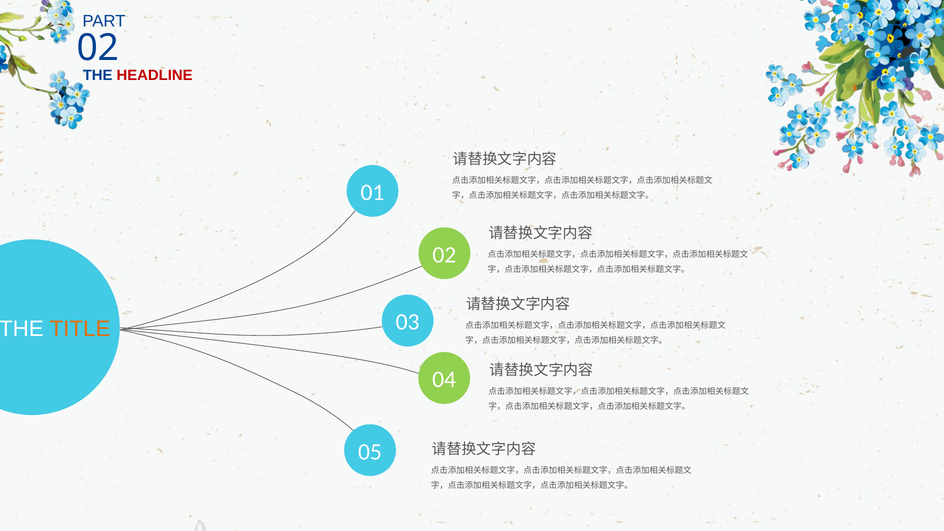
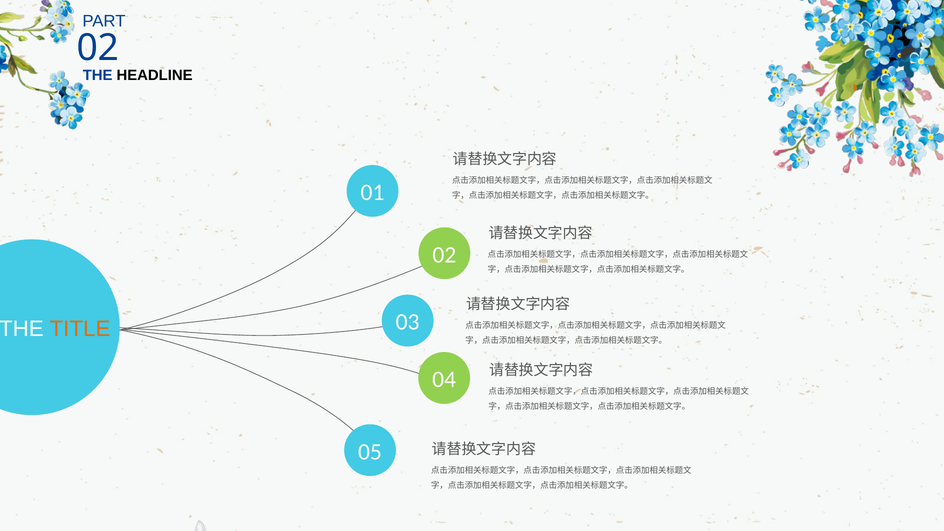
HEADLINE colour: red -> black (155, 75)
